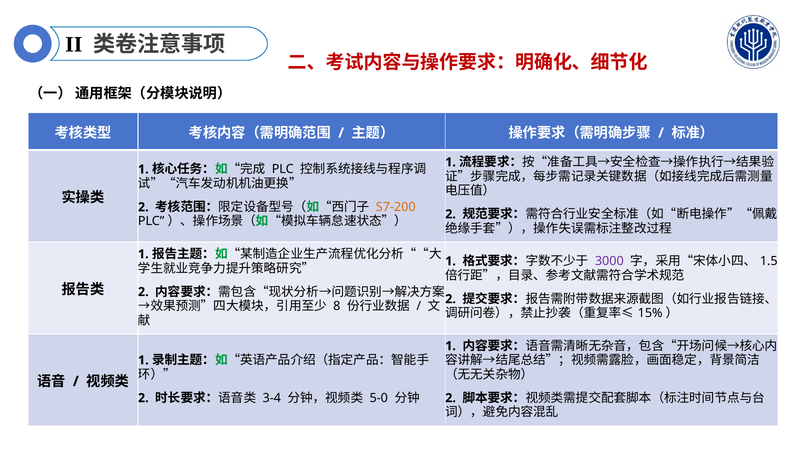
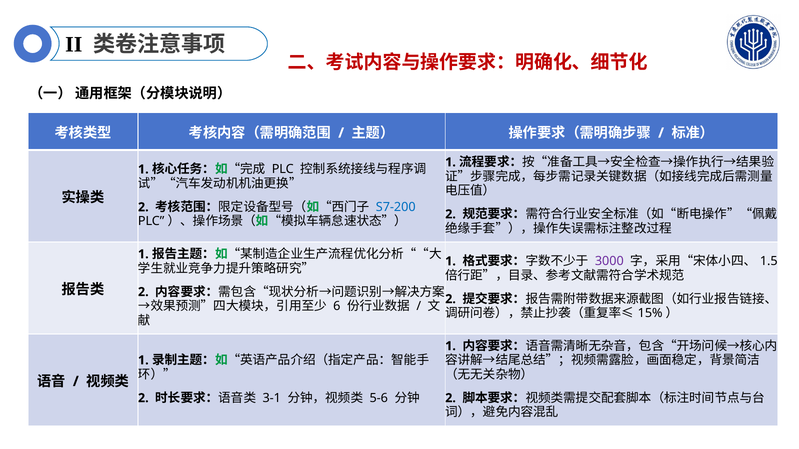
S7-200 colour: orange -> blue (396, 207)
8: 8 -> 6 (337, 306)
3-4: 3-4 -> 3-1 (272, 398)
5-0: 5-0 -> 5-6 (379, 398)
